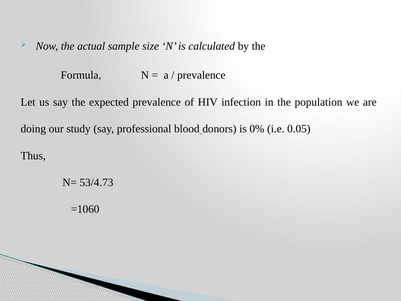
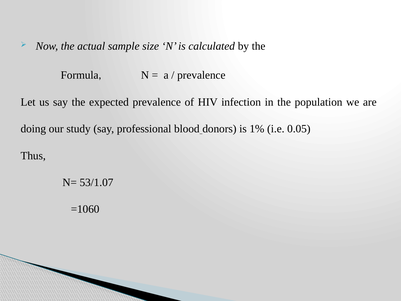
0%: 0% -> 1% (257, 129)
53/4.73: 53/4.73 -> 53/1.07 (96, 182)
